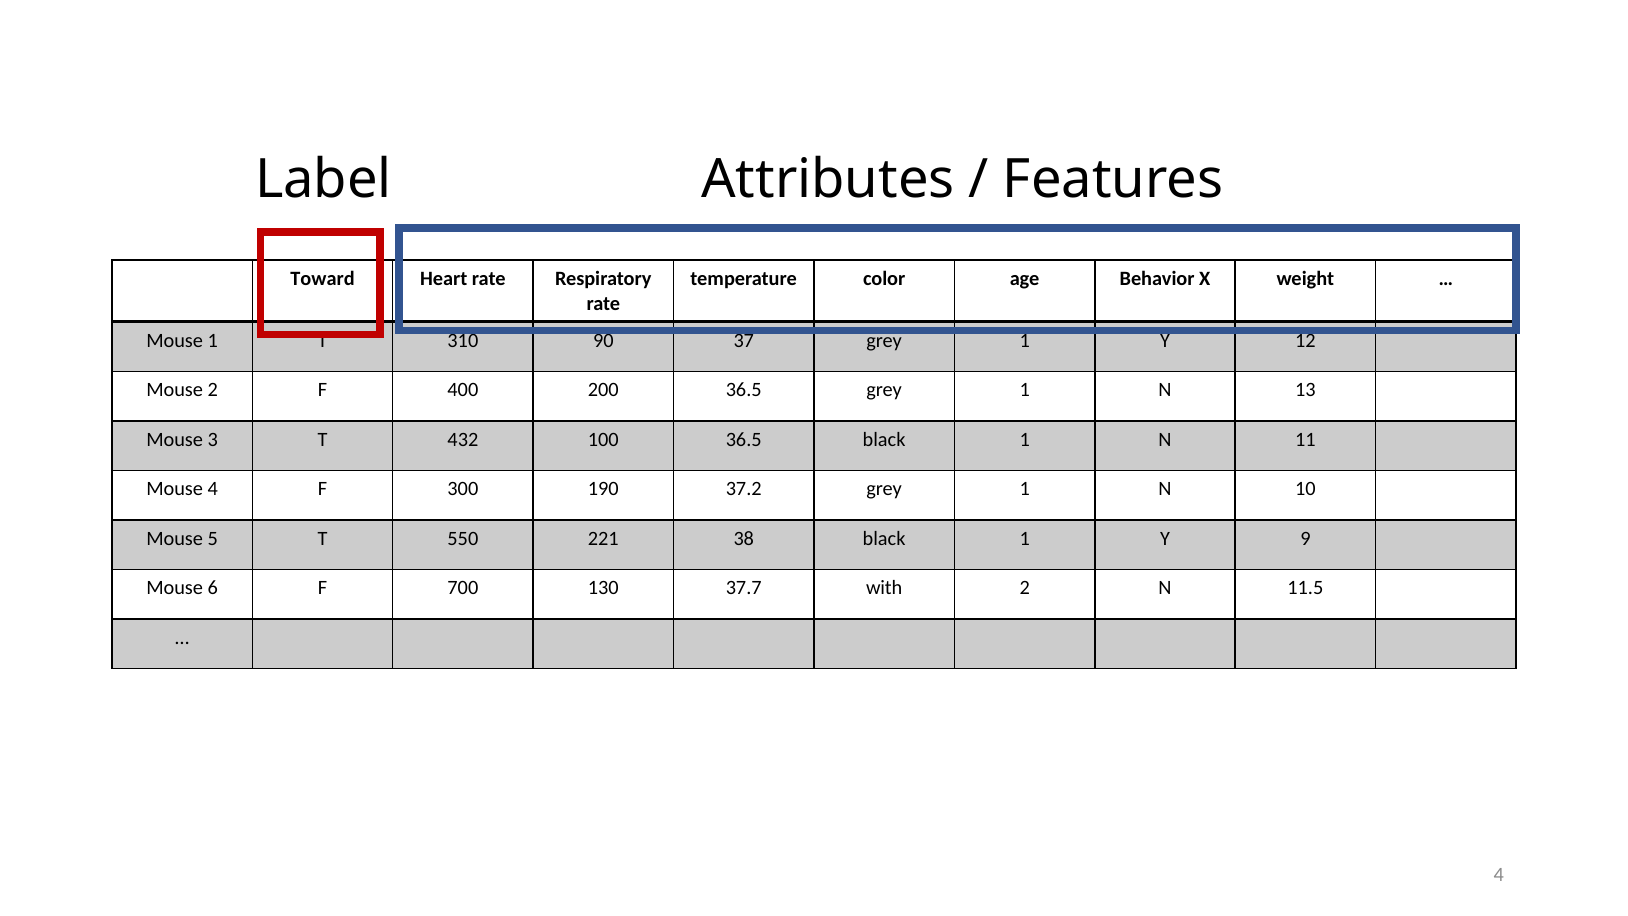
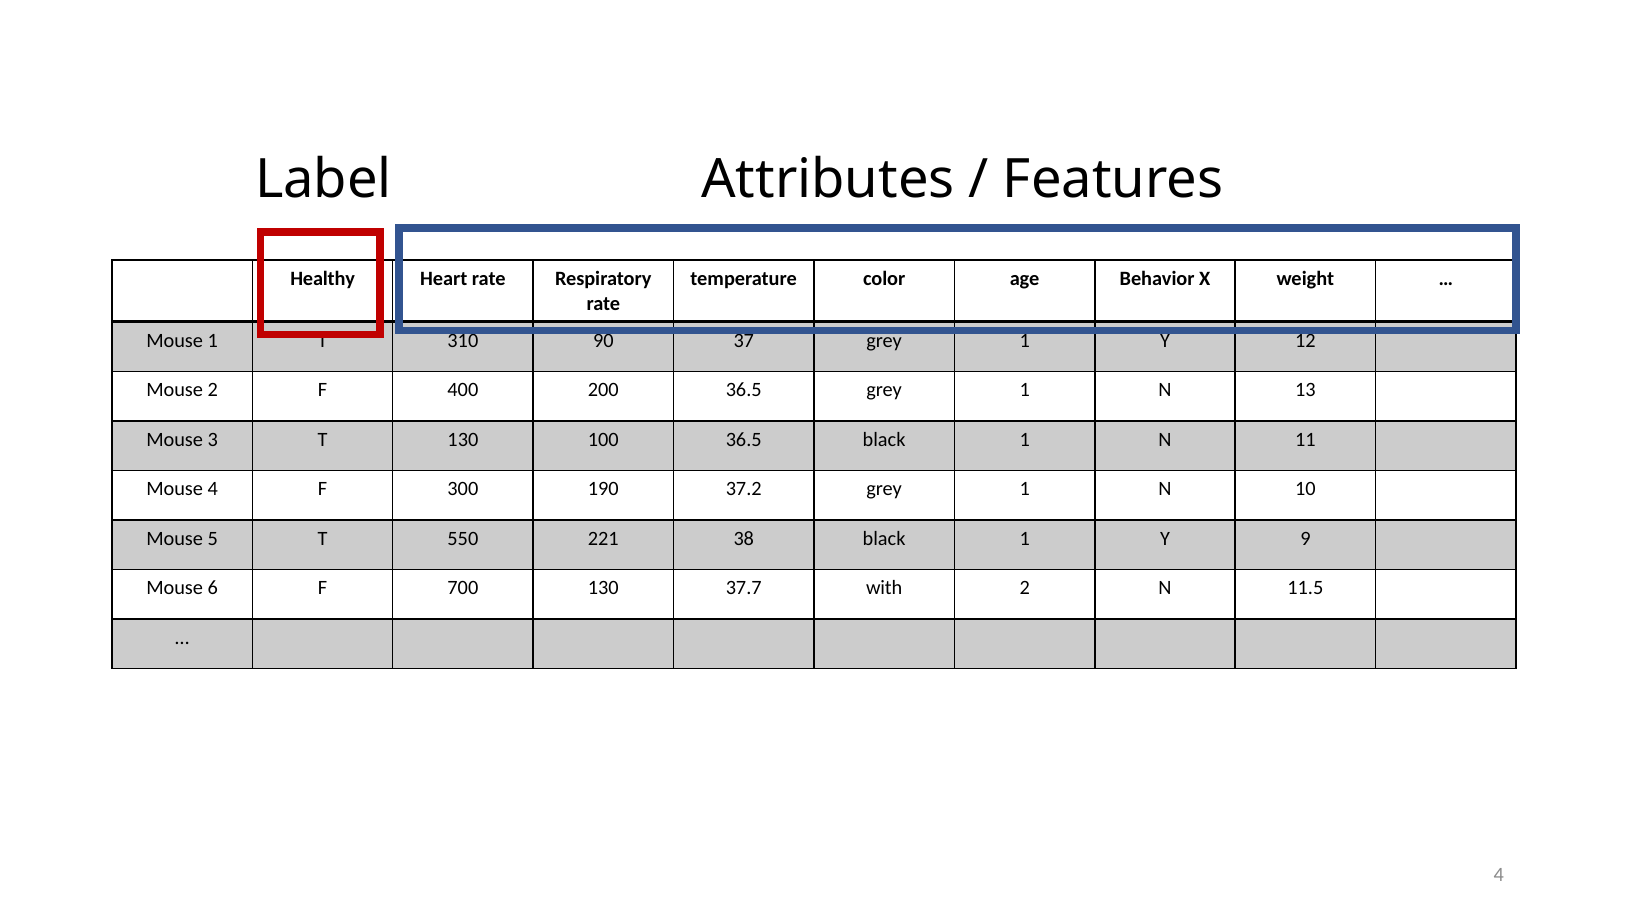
Toward: Toward -> Healthy (323, 279)
T 432: 432 -> 130 (463, 439)
